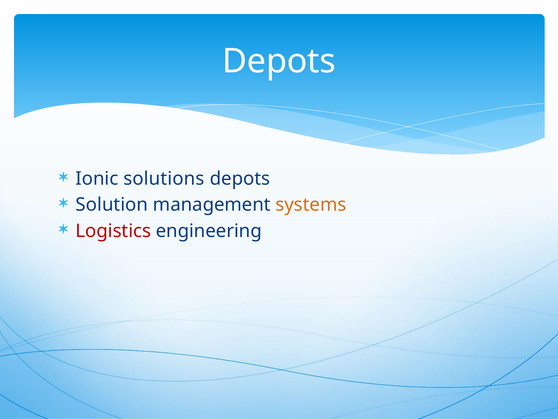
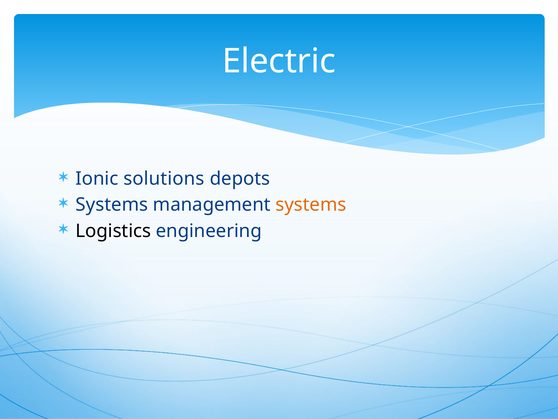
Depots: Depots -> Electric (279, 61)
Solution: Solution -> Systems (112, 205)
Logistics colour: red -> black (113, 231)
